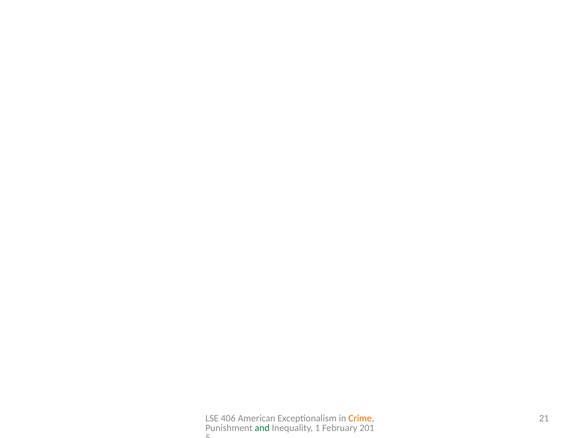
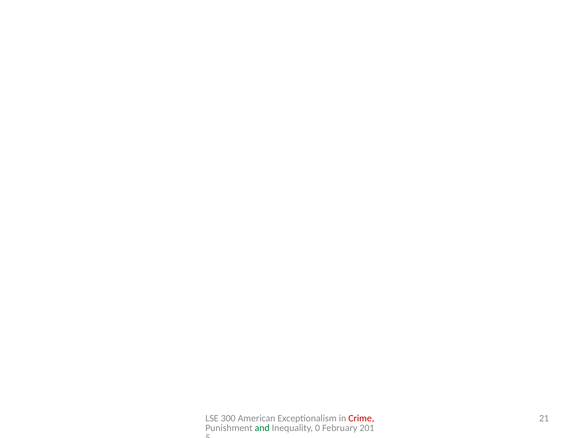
406: 406 -> 300 (228, 418)
Crime colour: orange -> red (361, 418)
1: 1 -> 0 (317, 428)
